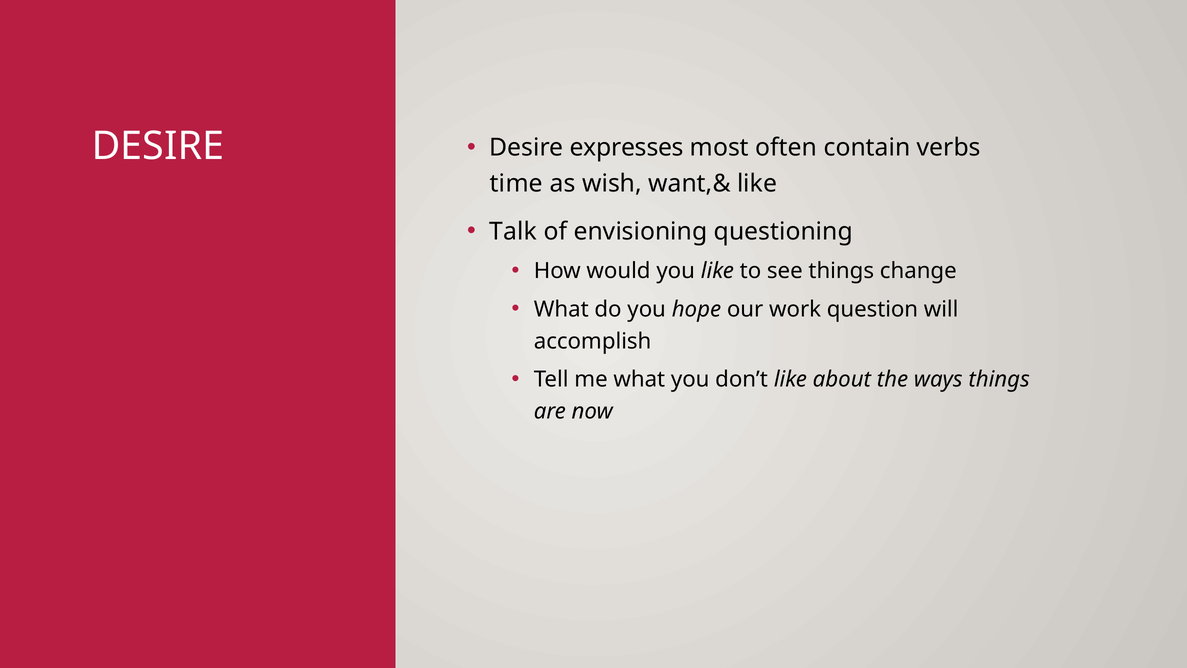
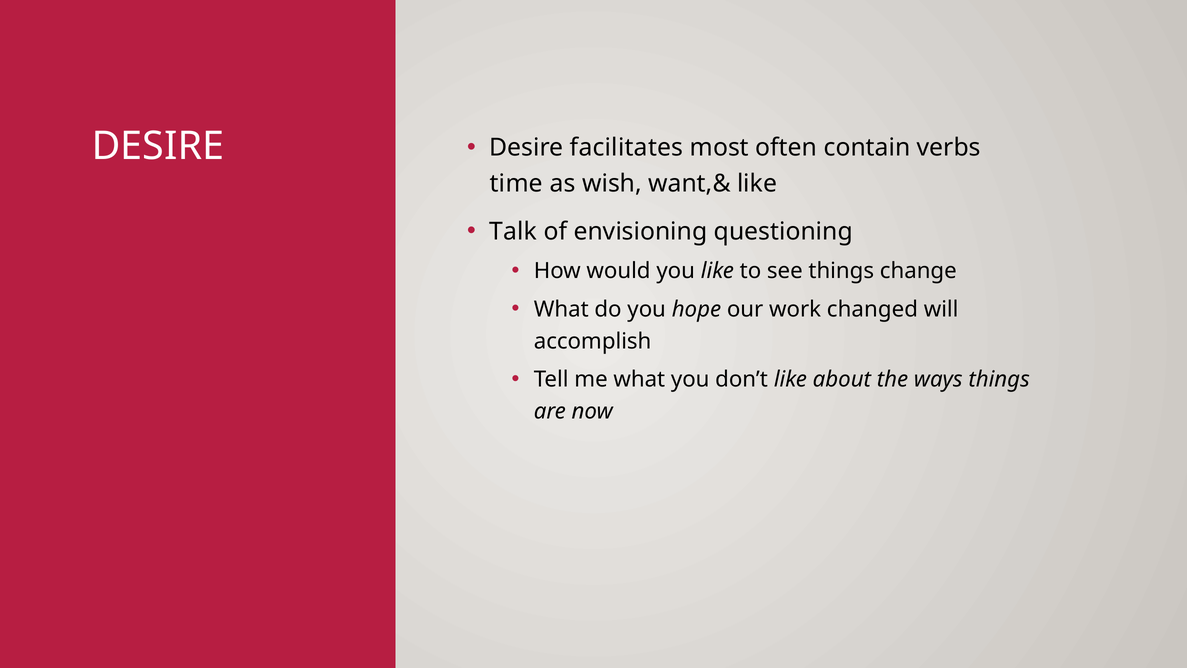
expresses: expresses -> facilitates (627, 148)
question: question -> changed (872, 309)
